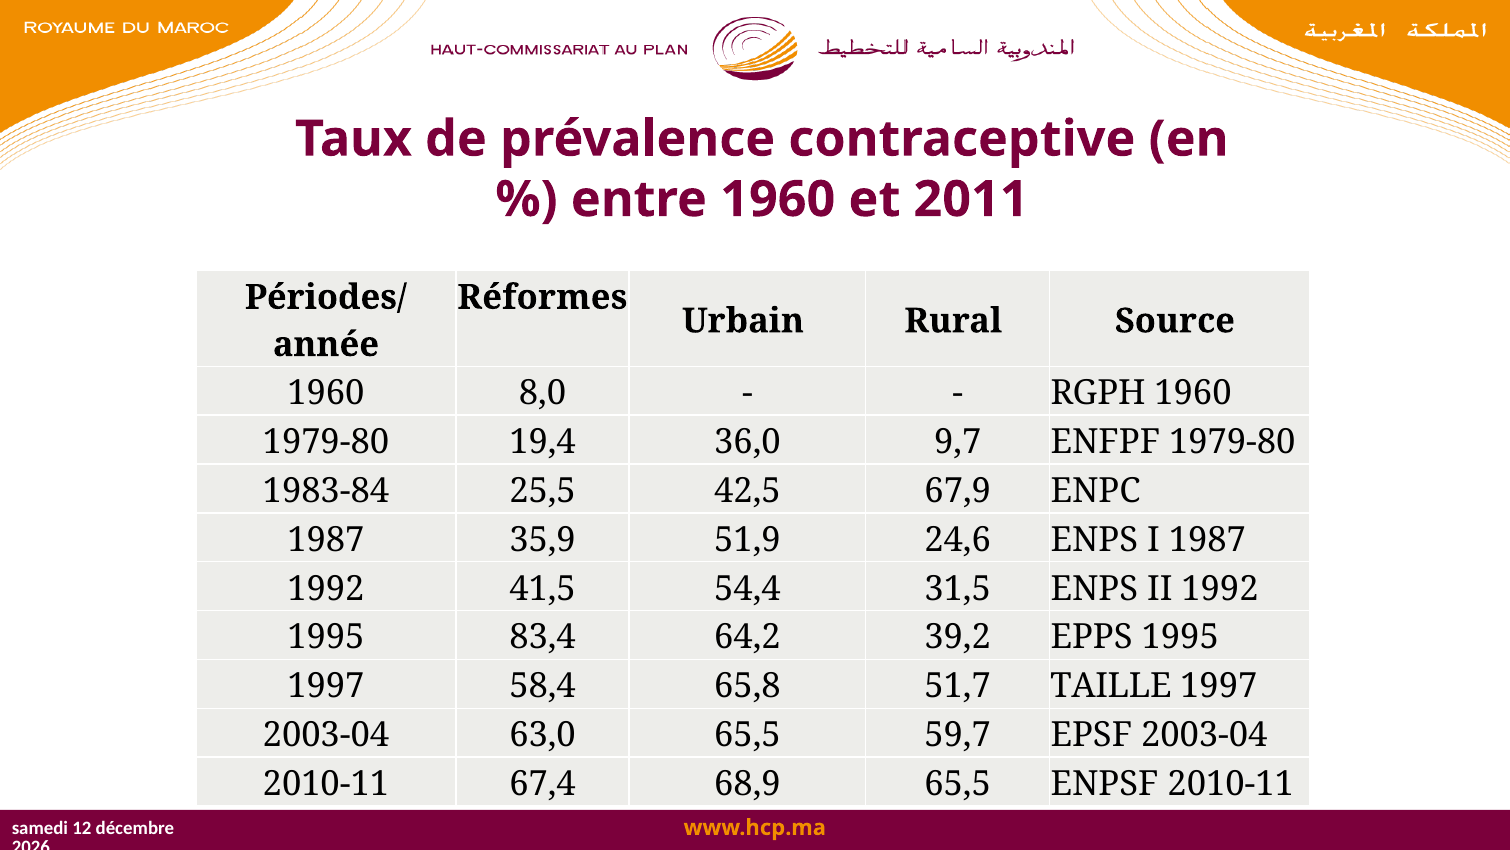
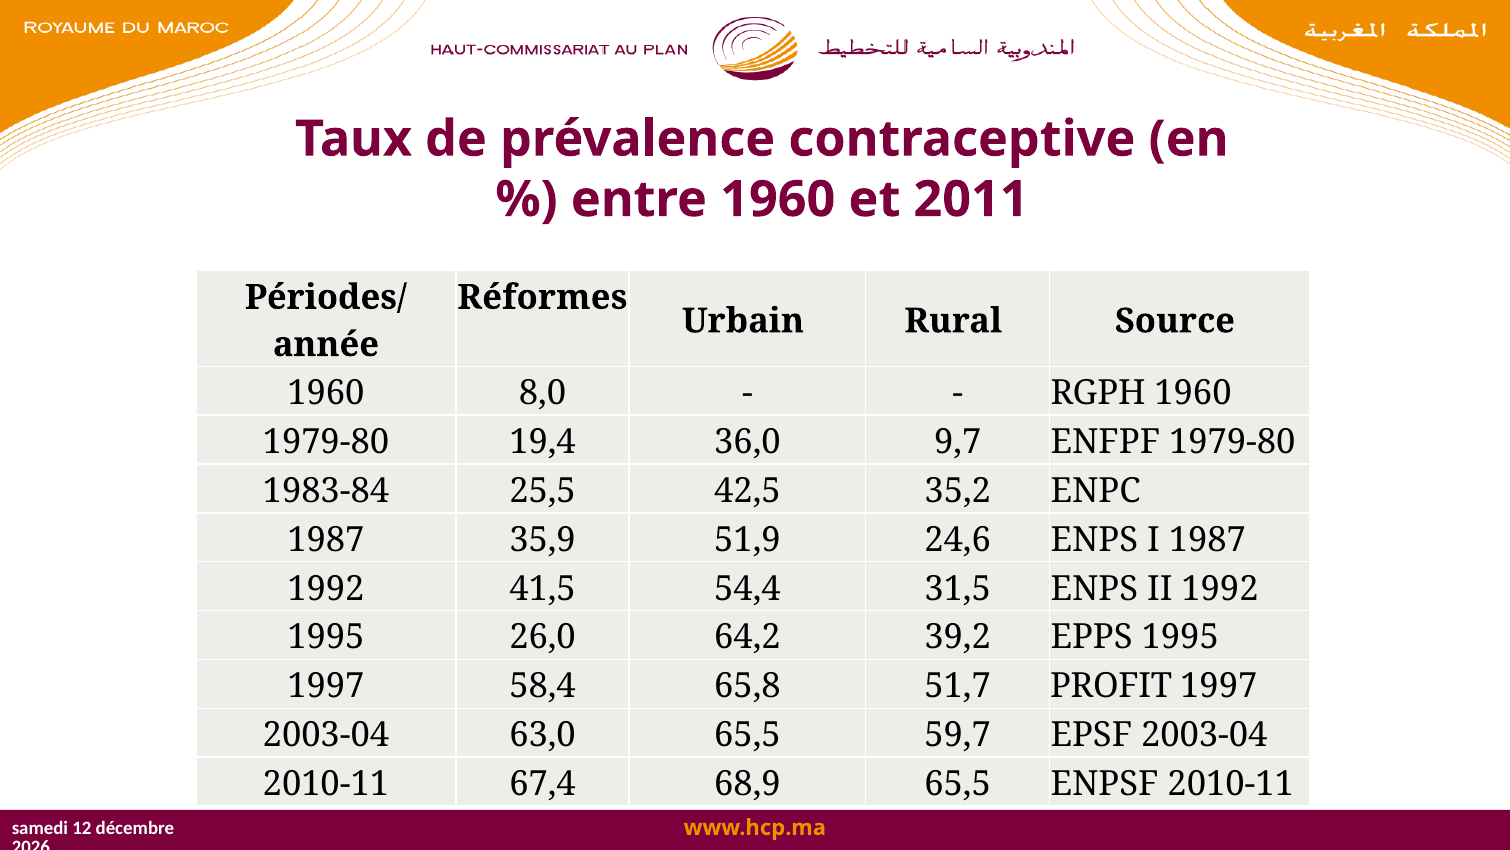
67,9: 67,9 -> 35,2 (958, 491)
83,4: 83,4 -> 26,0 (543, 637)
TAILLE: TAILLE -> PROFIT (1111, 686)
